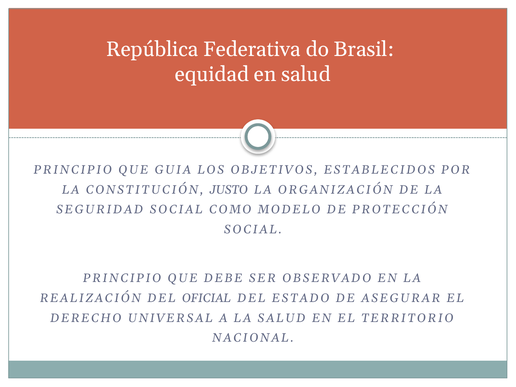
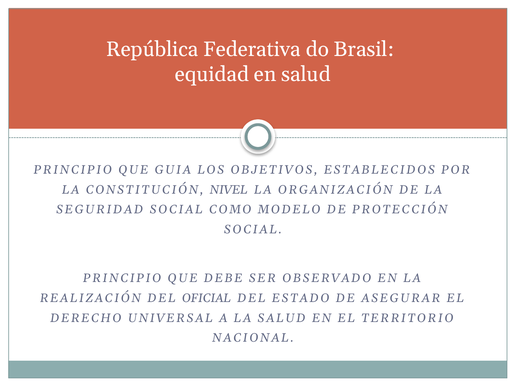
JUSTO: JUSTO -> NIVEL (229, 190)
